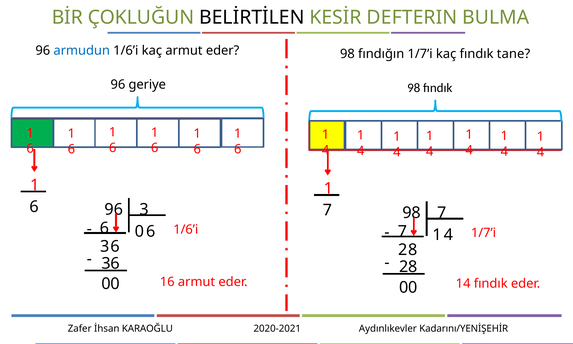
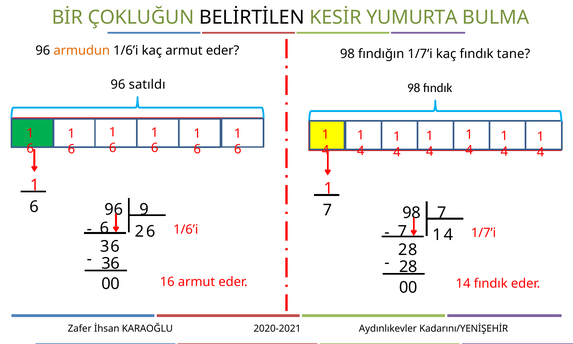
DEFTERIN: DEFTERIN -> YUMURTA (412, 17)
armudun colour: blue -> orange (82, 51)
geriye: geriye -> satıldı (147, 84)
3: 3 -> 9 (144, 209)
0: 0 -> 2 (139, 231)
